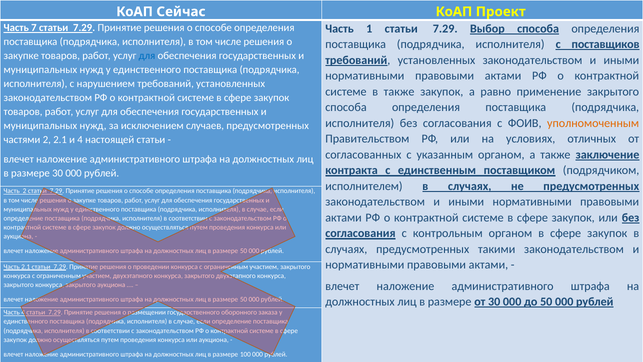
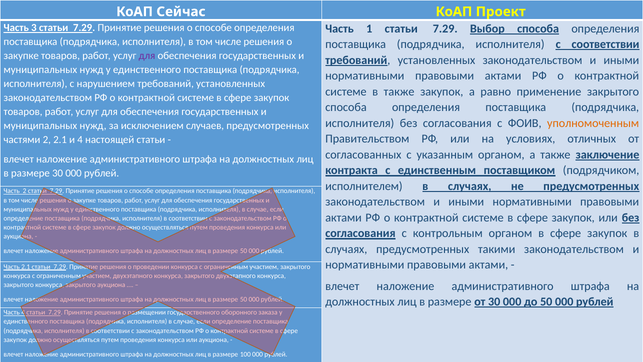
7: 7 -> 3 (34, 28)
с поставщиков: поставщиков -> соответствии (606, 44)
для colour: blue -> purple (147, 56)
